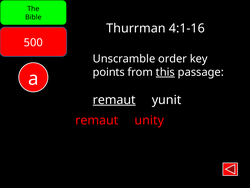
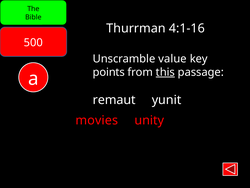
order: order -> value (173, 59)
remaut underline: present -> none (114, 100)
remaut: remaut -> movies (97, 120)
